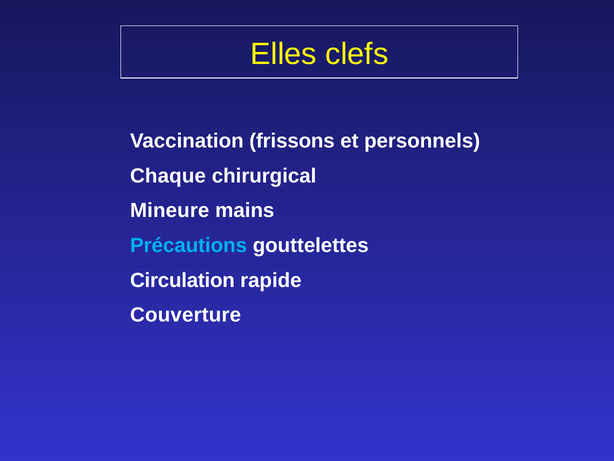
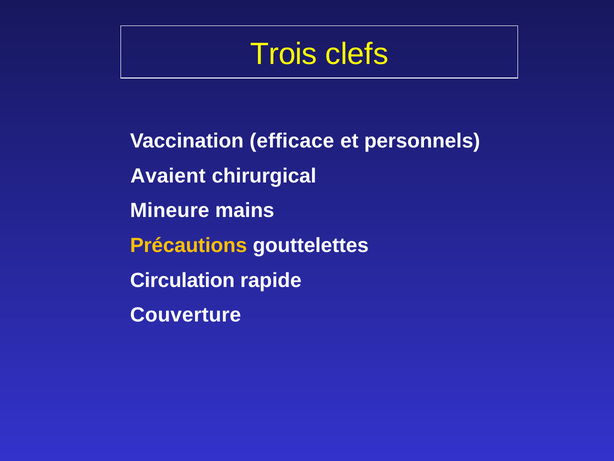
Elles: Elles -> Trois (284, 54)
frissons: frissons -> efficace (292, 141)
Chaque: Chaque -> Avaient (168, 176)
Précautions colour: light blue -> yellow (189, 245)
